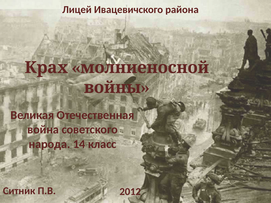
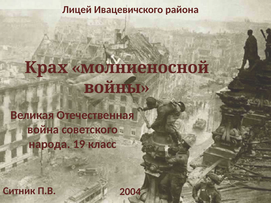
14: 14 -> 19 (79, 144)
2012: 2012 -> 2004 (130, 192)
